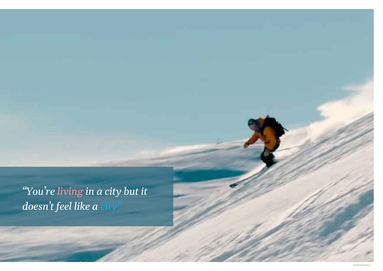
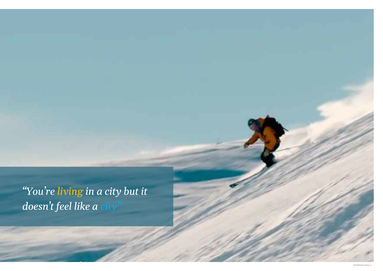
living colour: pink -> yellow (70, 191)
